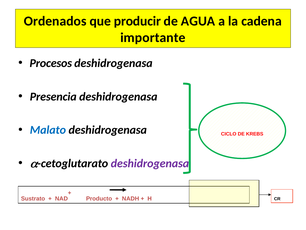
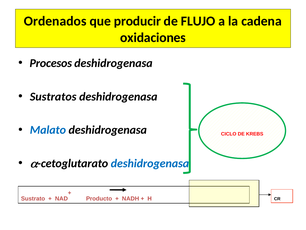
AGUA: AGUA -> FLUJO (198, 21)
importante: importante -> oxidaciones (153, 37)
Presencia: Presencia -> Sustratos (53, 96)
deshidrogenasa colour: purple -> blue (150, 163)
